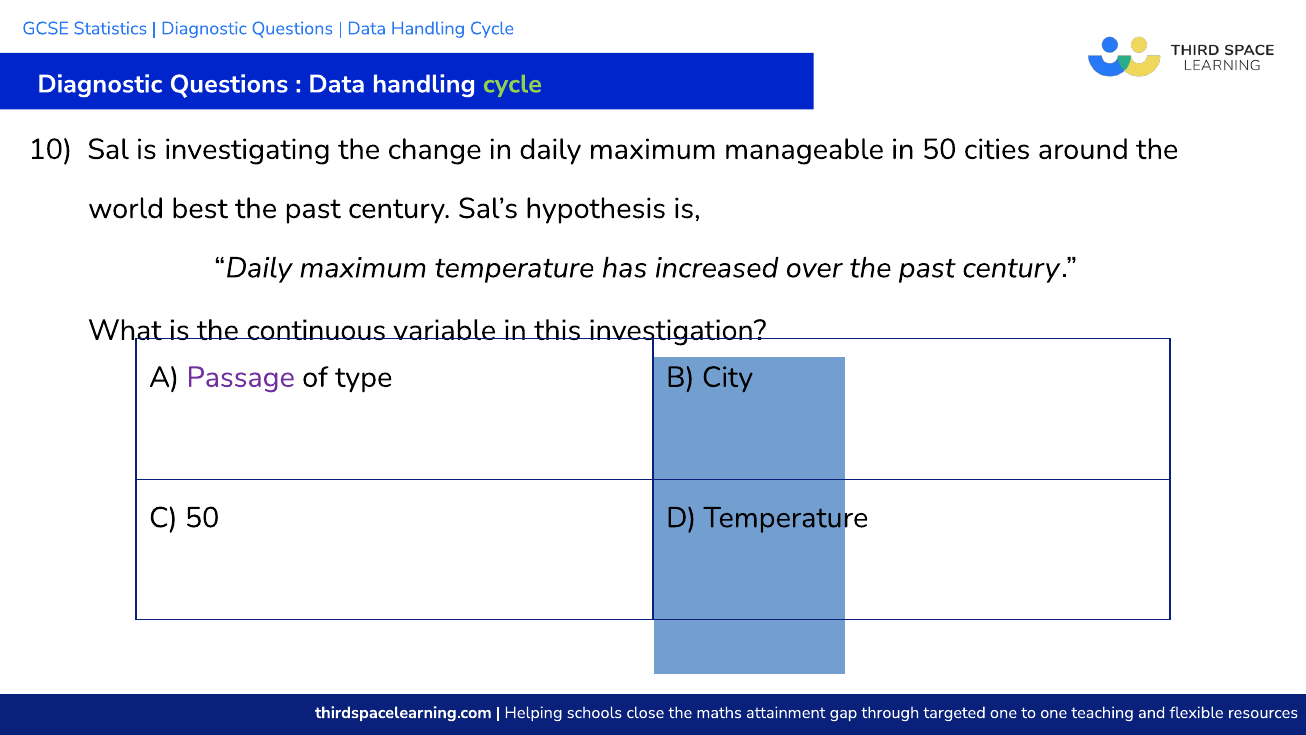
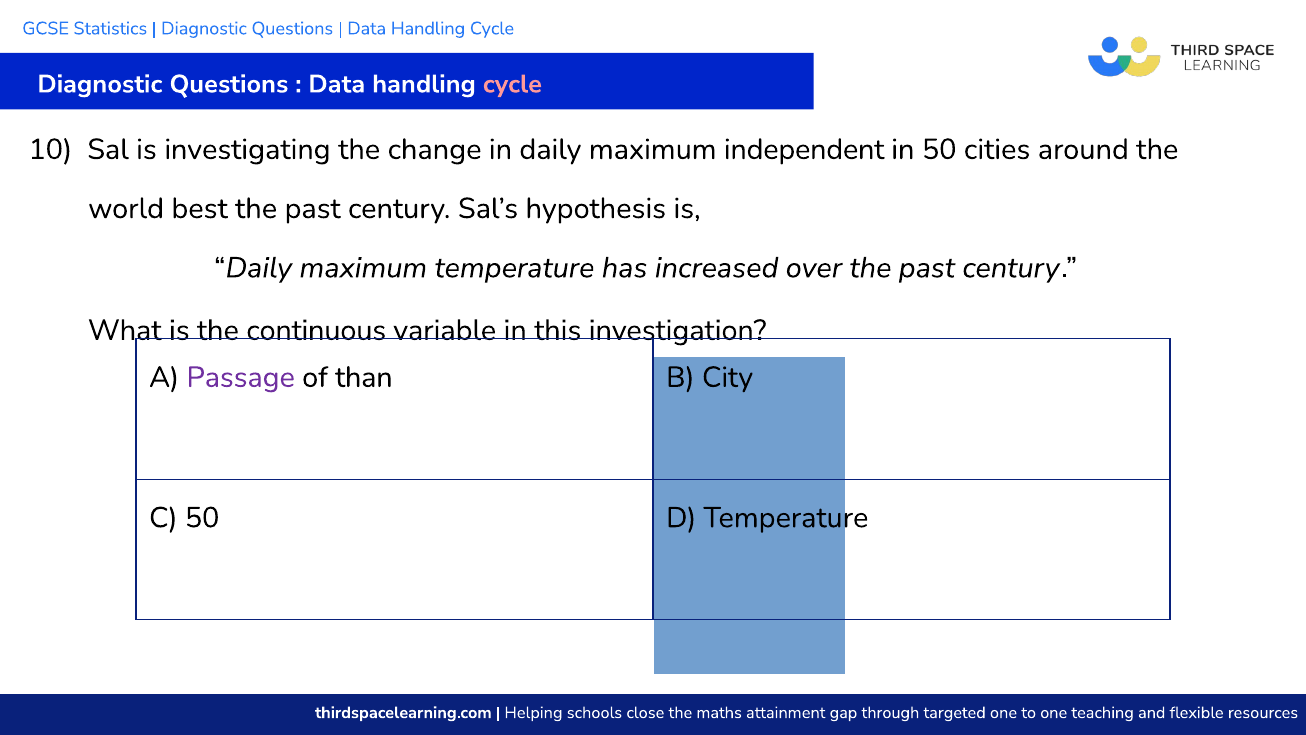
cycle colour: light green -> pink (512, 84)
manageable: manageable -> independent (804, 149)
type: type -> than (364, 377)
